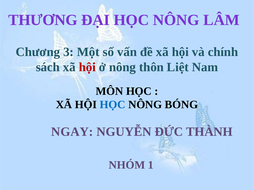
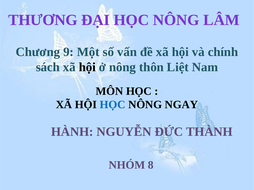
3: 3 -> 9 (68, 52)
hội colour: red -> black (87, 67)
BÓNG: BÓNG -> NGAY (181, 105)
NGAY: NGAY -> HÀNH (72, 132)
1: 1 -> 8 (151, 165)
